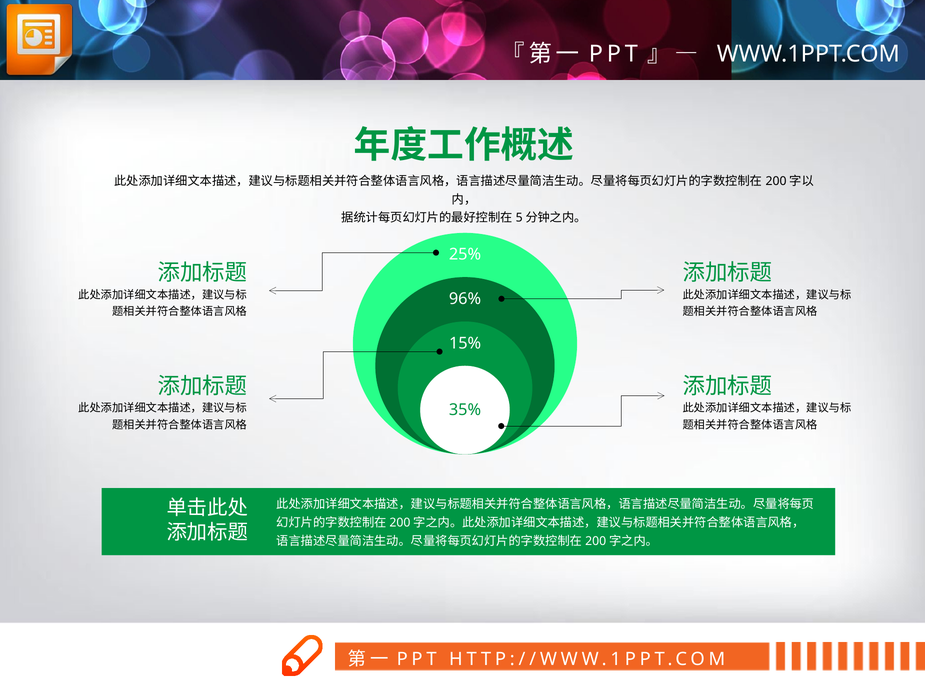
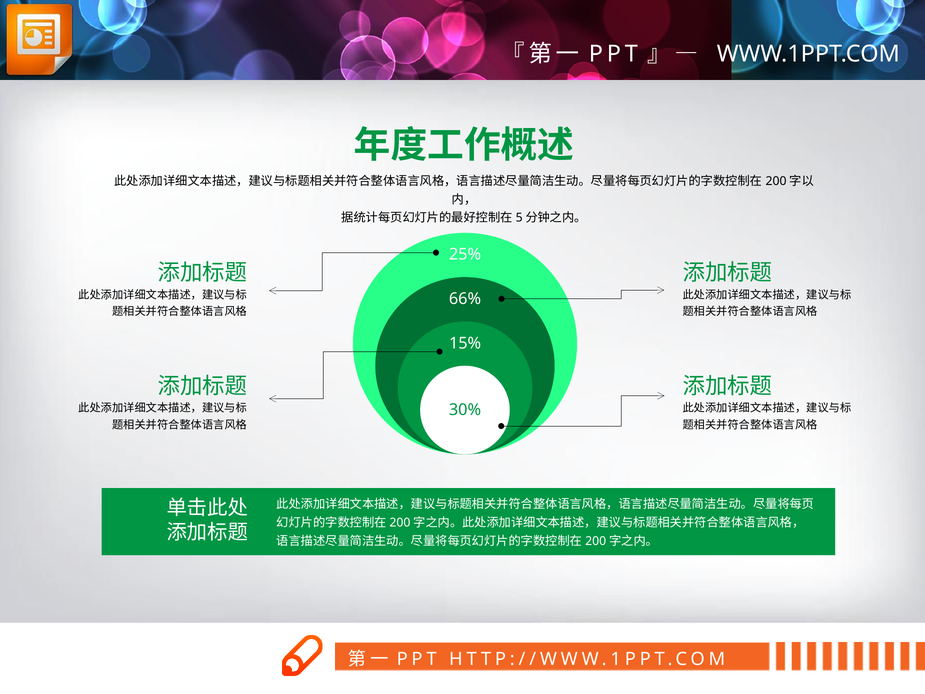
96%: 96% -> 66% (465, 299)
35%: 35% -> 30% (465, 410)
